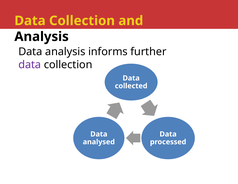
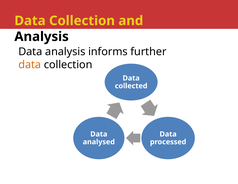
data colour: purple -> orange (30, 65)
